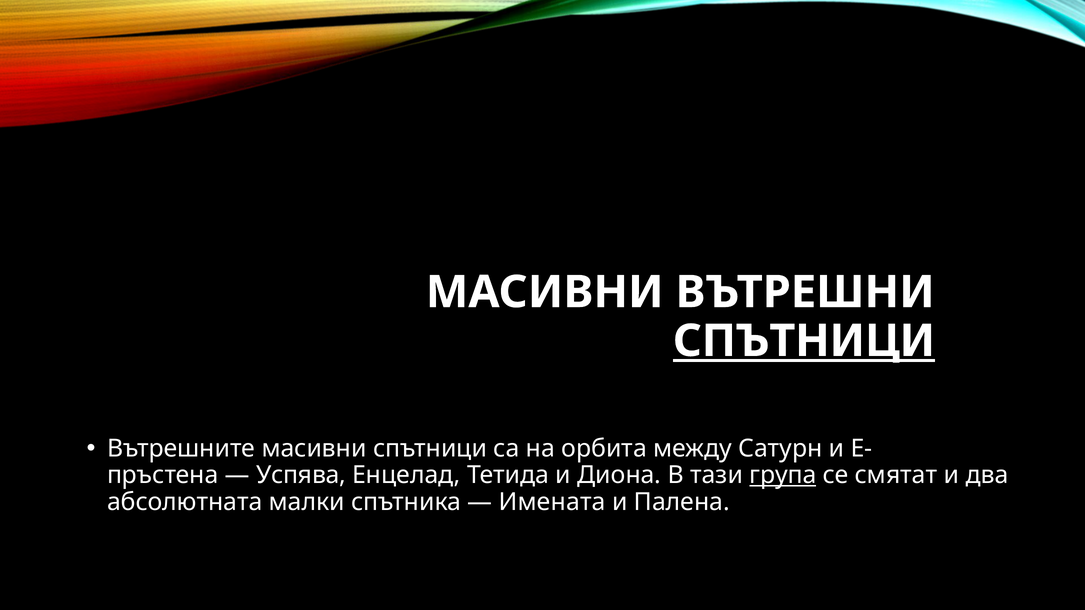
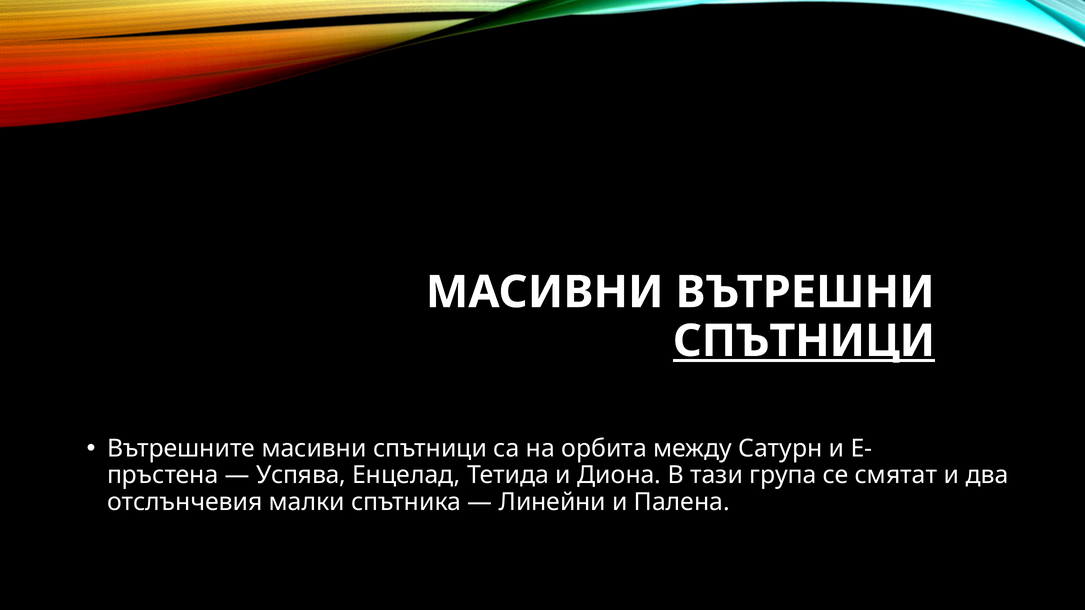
група underline: present -> none (783, 475)
абсолютната: абсолютната -> отслънчевия (185, 502)
Имената: Имената -> Линейни (552, 502)
